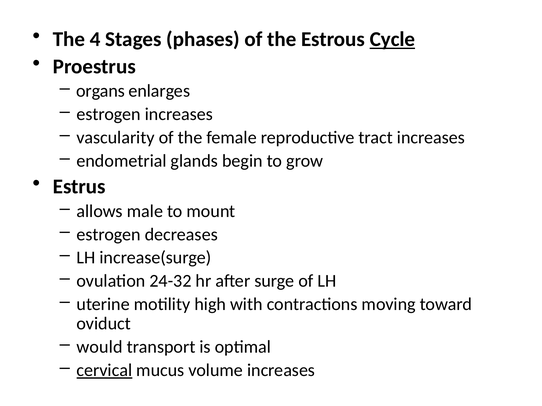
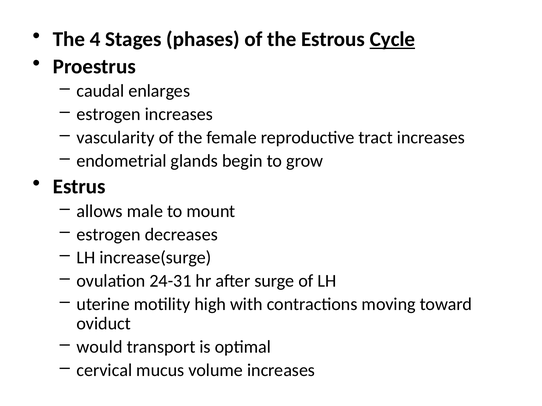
organs: organs -> caudal (100, 91)
24-32: 24-32 -> 24-31 (170, 281)
cervical underline: present -> none (104, 371)
